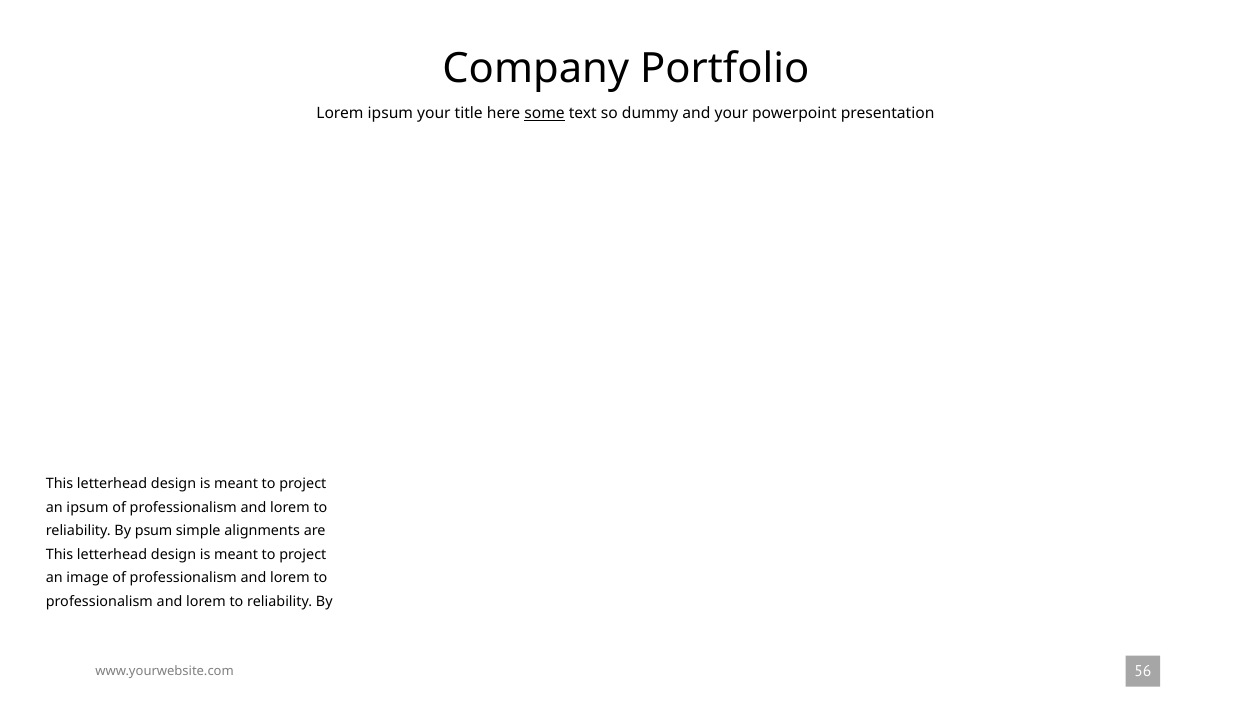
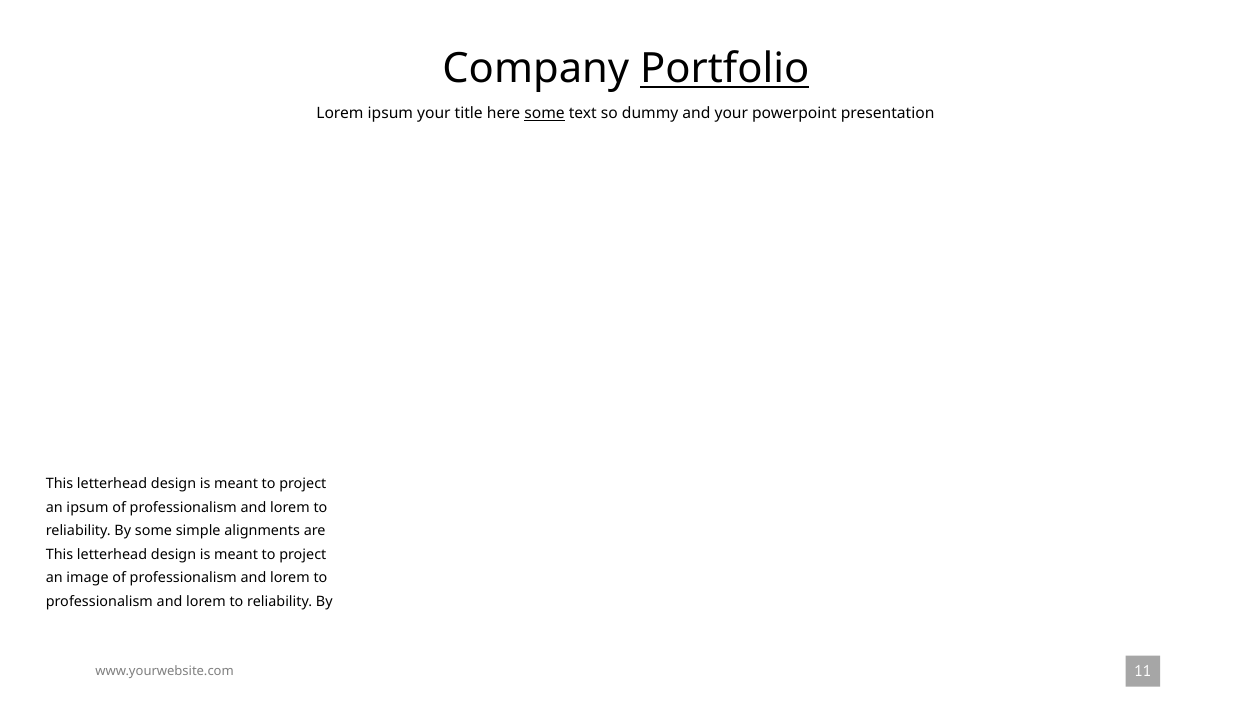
Portfolio underline: none -> present (725, 69)
By psum: psum -> some (154, 531)
56: 56 -> 11 (1143, 672)
